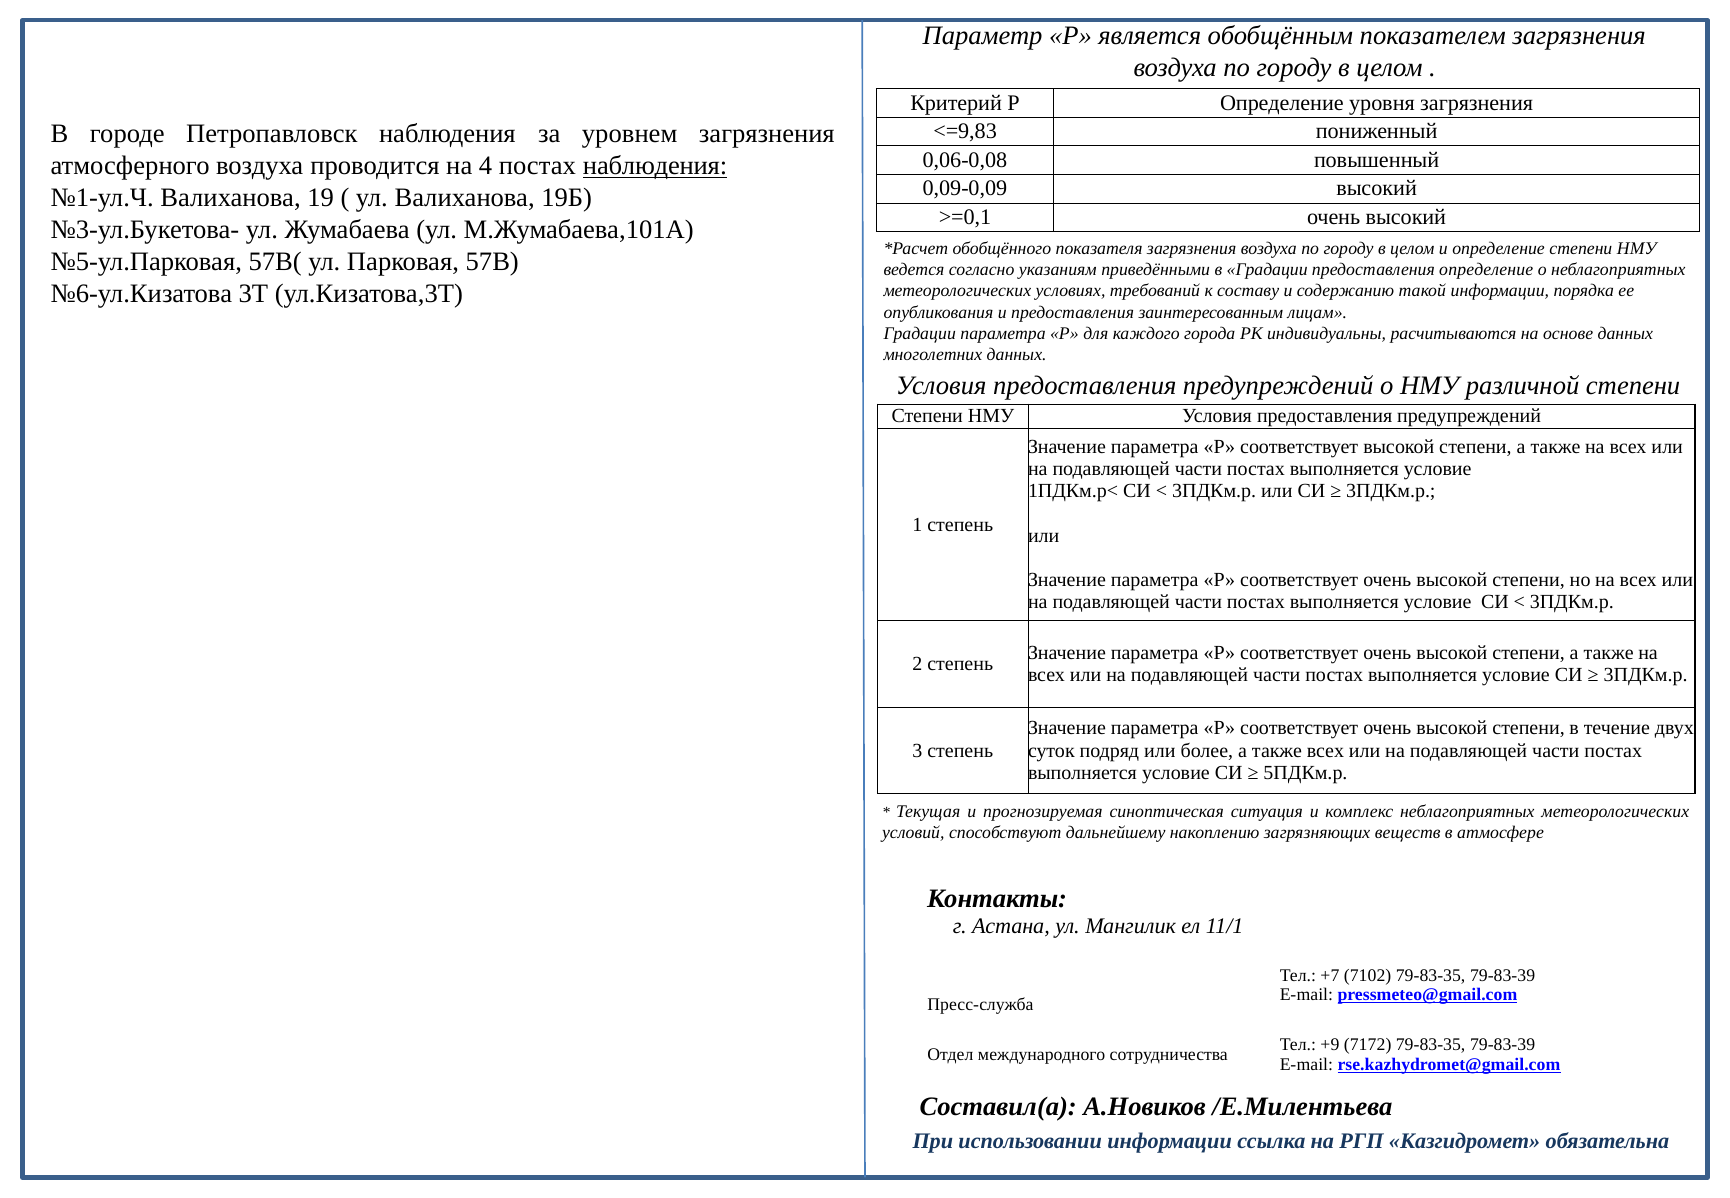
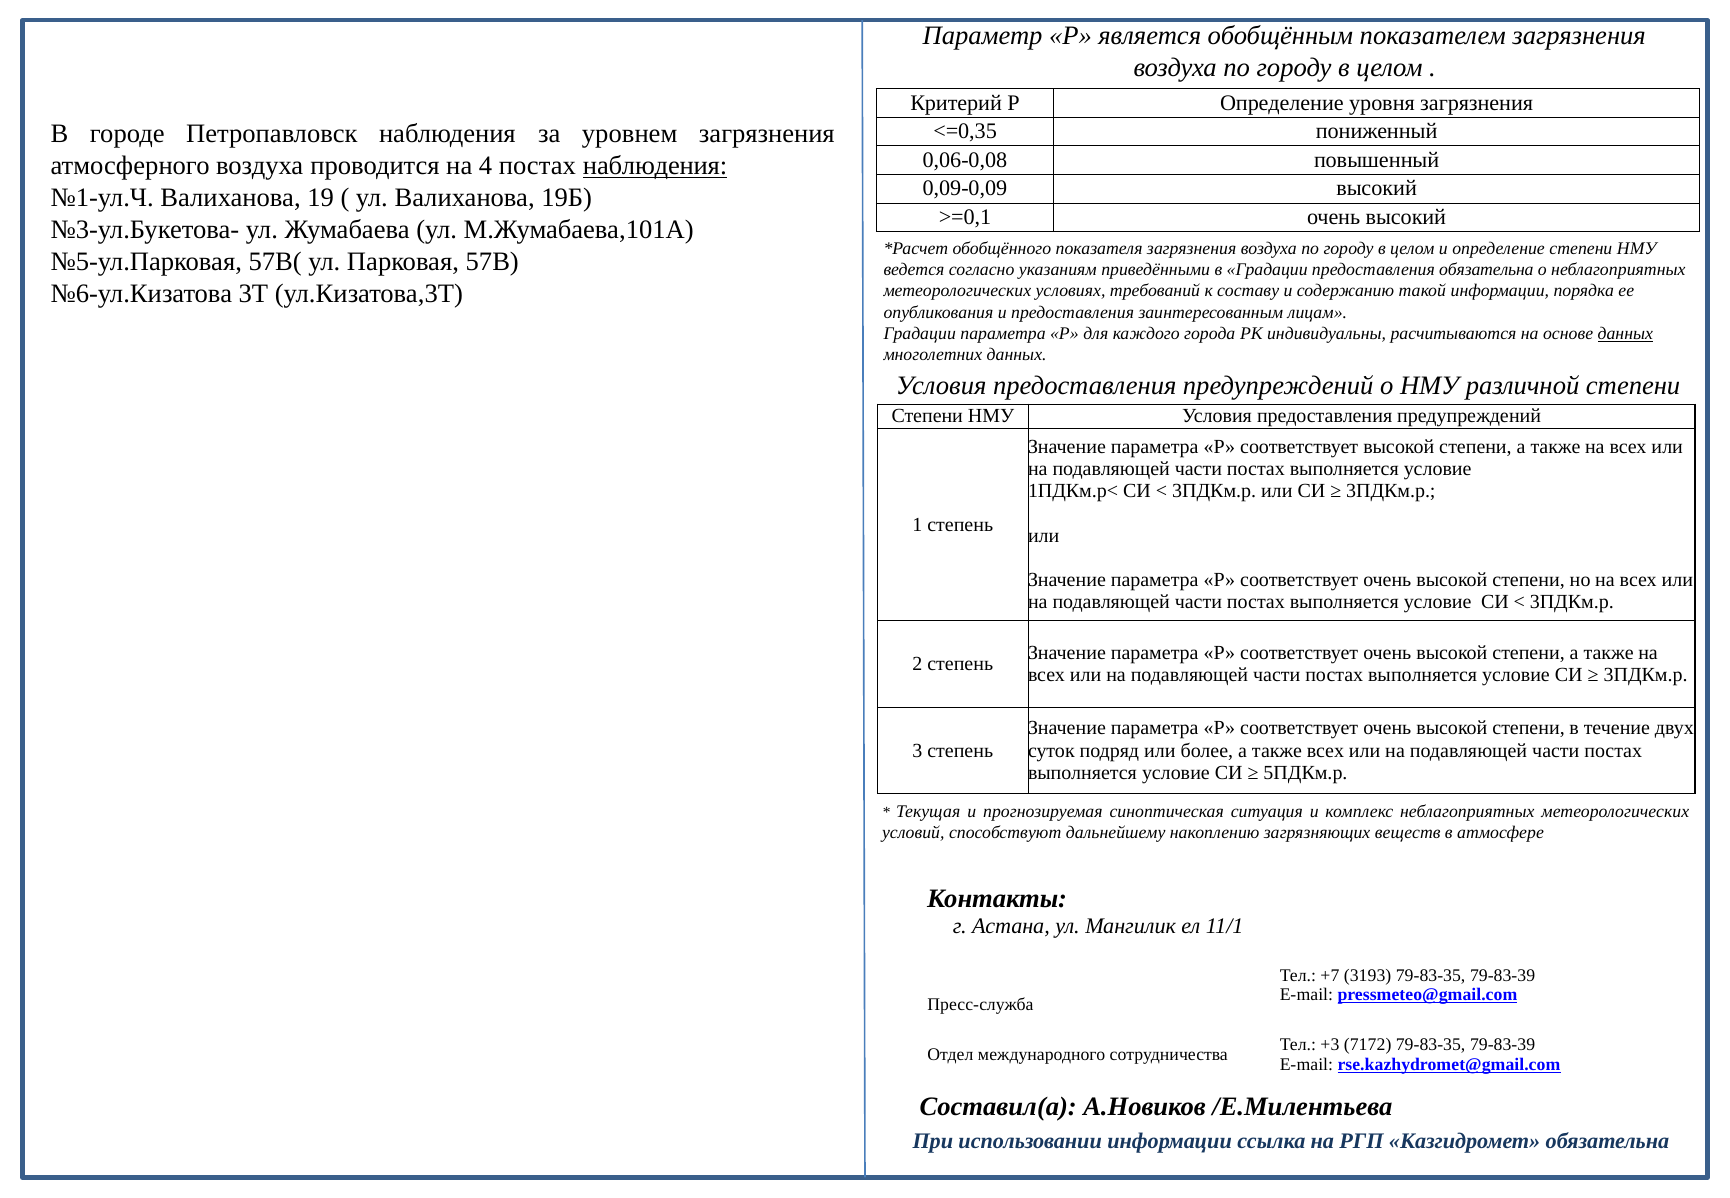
<=9,83: <=9,83 -> <=0,35 (965, 131)
предоставления определение: определение -> обязательна (1486, 270)
данных underline: none -> present (1625, 334)
7102: 7102 -> 3193 (1368, 975)
+9: +9 -> +3 (1330, 1044)
